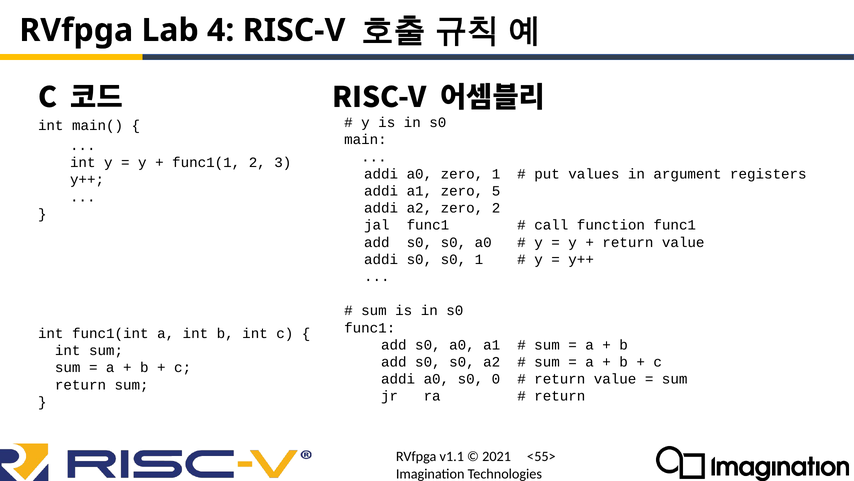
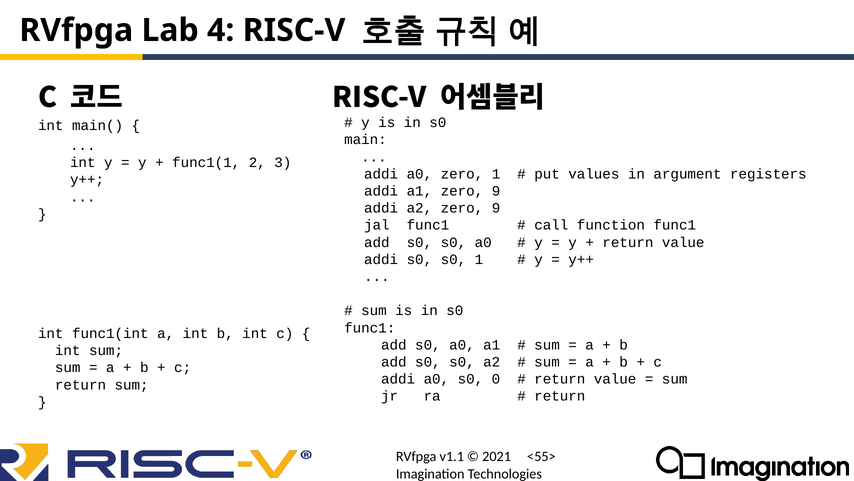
a1 zero 5: 5 -> 9 (496, 191)
a2 zero 2: 2 -> 9 (496, 208)
